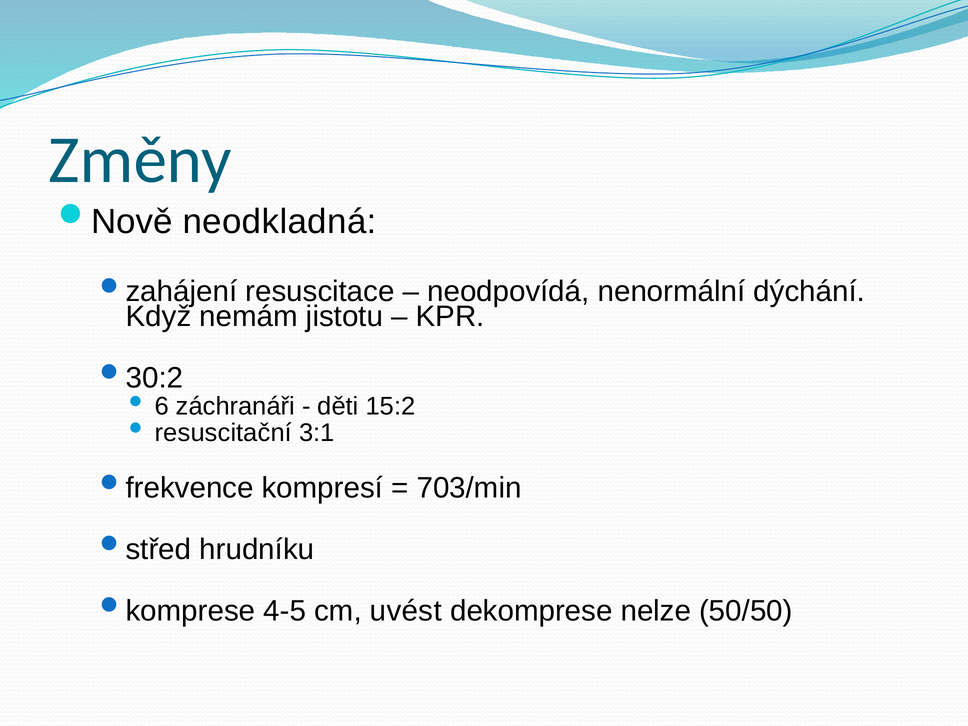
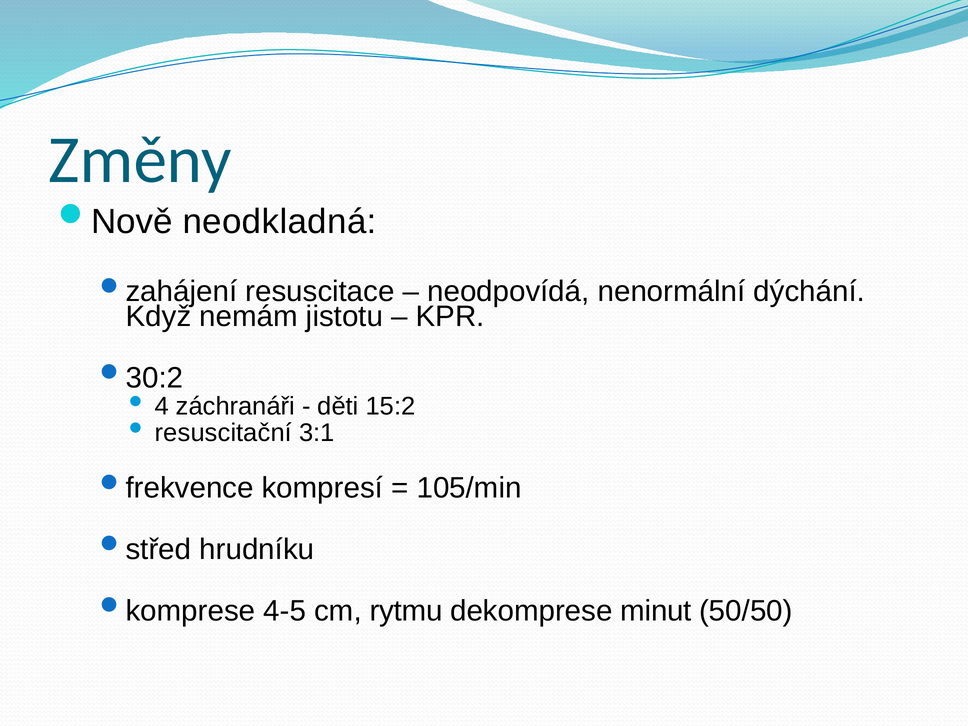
6: 6 -> 4 (162, 406)
703/min: 703/min -> 105/min (469, 488)
uvést: uvést -> rytmu (406, 611)
nelze: nelze -> minut (656, 611)
